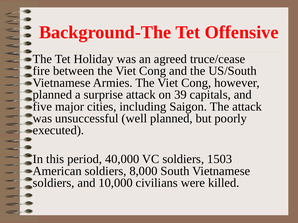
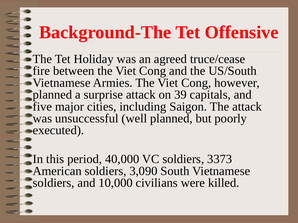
1503: 1503 -> 3373 (220, 159)
8,000: 8,000 -> 3,090 (143, 171)
